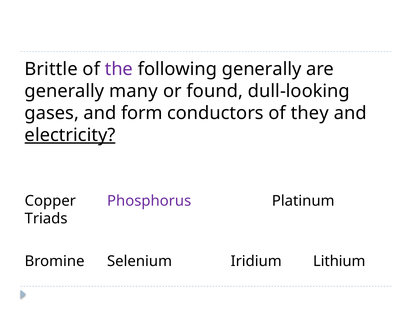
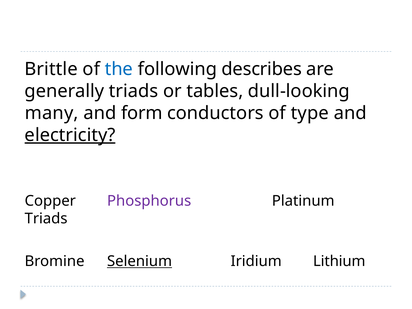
the colour: purple -> blue (119, 69)
following generally: generally -> describes (262, 69)
generally many: many -> triads (134, 91)
found: found -> tables (215, 91)
gases: gases -> many (52, 113)
they: they -> type (310, 113)
Selenium underline: none -> present (140, 261)
